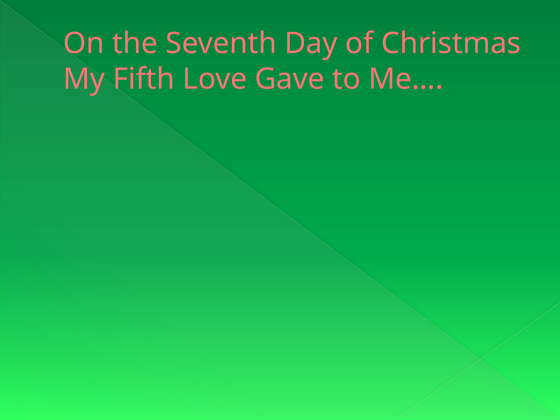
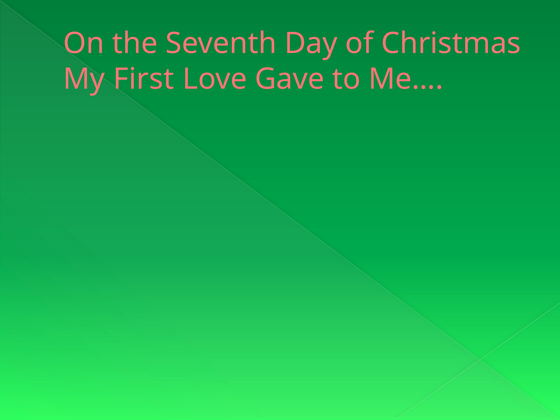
Fifth: Fifth -> First (144, 79)
